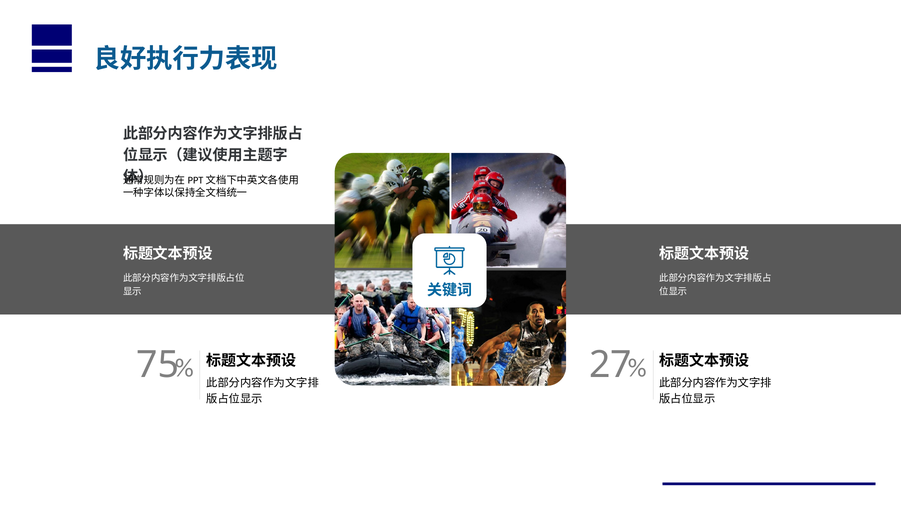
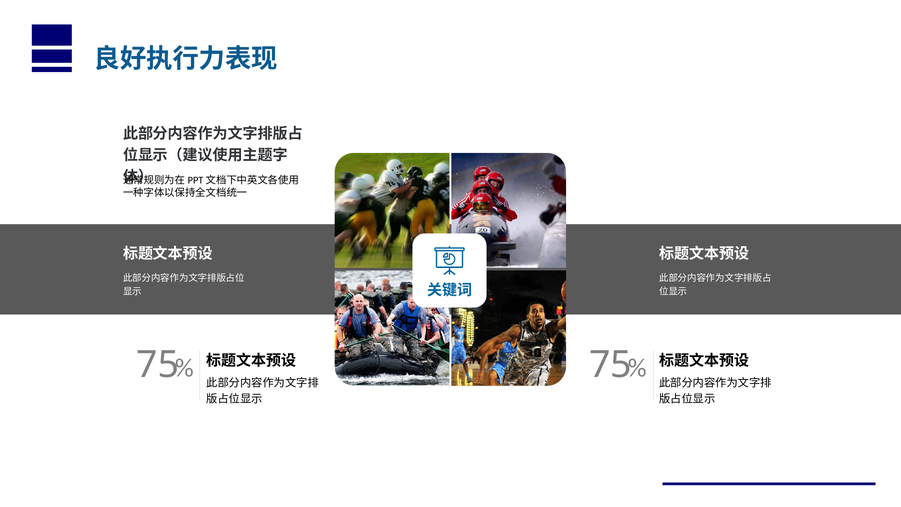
27: 27 -> 75 (610, 365)
